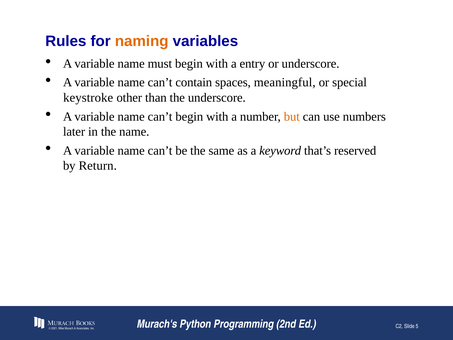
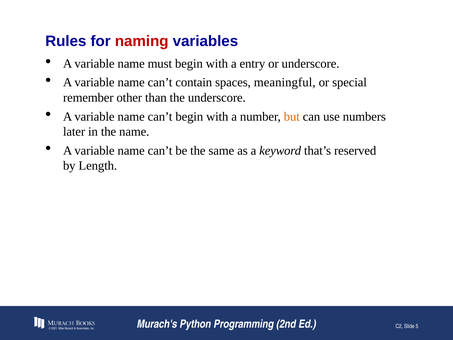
naming colour: orange -> red (142, 41)
keystroke: keystroke -> remember (88, 98)
Return: Return -> Length (98, 166)
